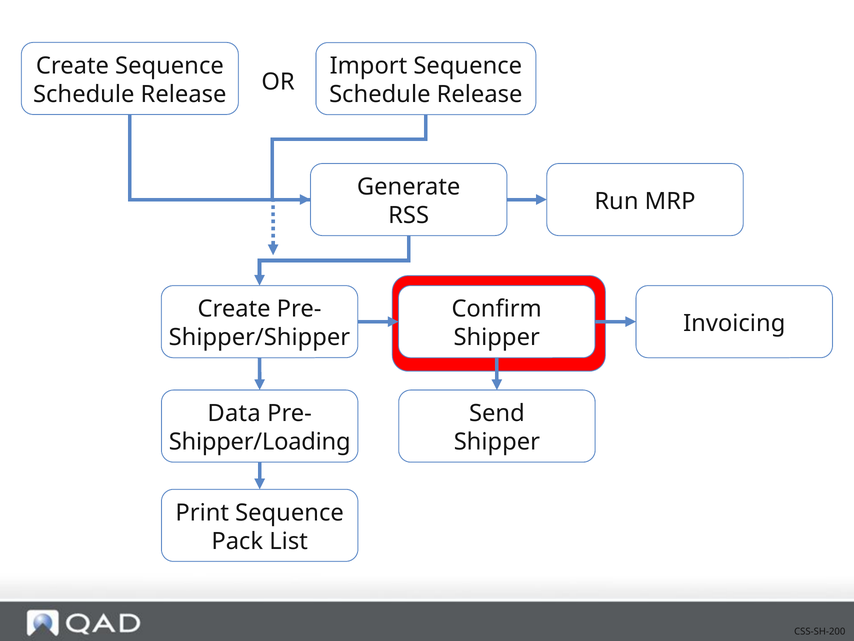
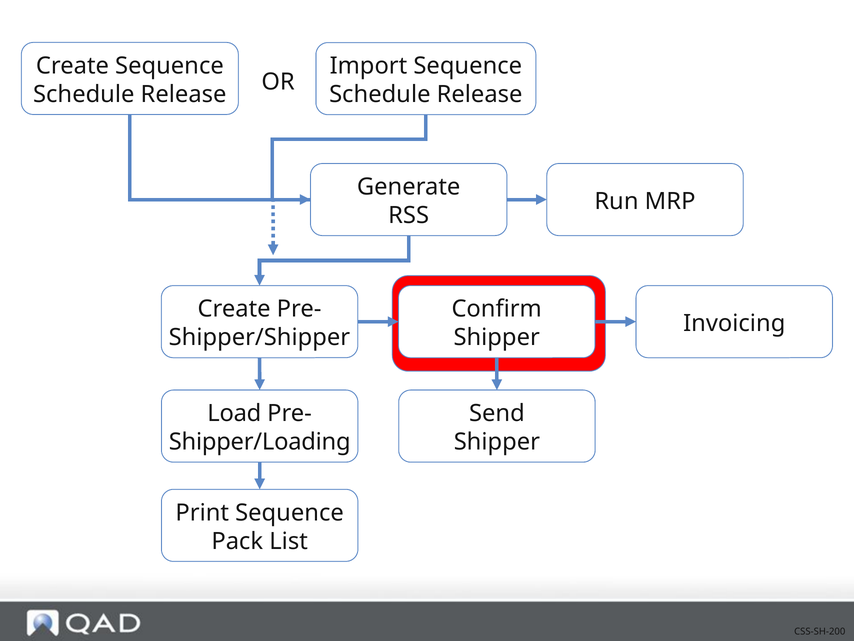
Data: Data -> Load (234, 413)
